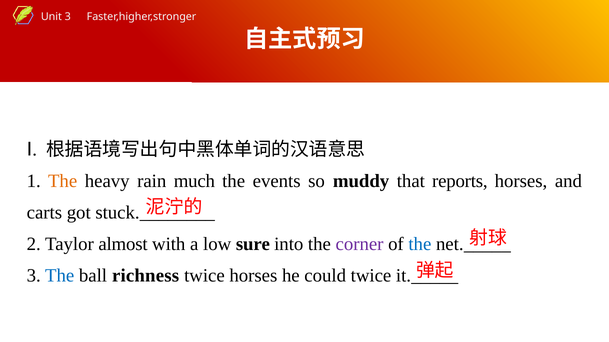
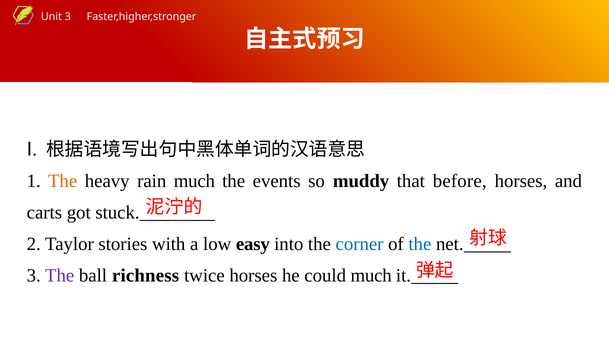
reports: reports -> before (460, 181)
almost: almost -> stories (123, 244)
sure: sure -> easy (253, 244)
corner colour: purple -> blue (360, 244)
The colour: blue -> purple (60, 276)
could twice: twice -> much (371, 276)
